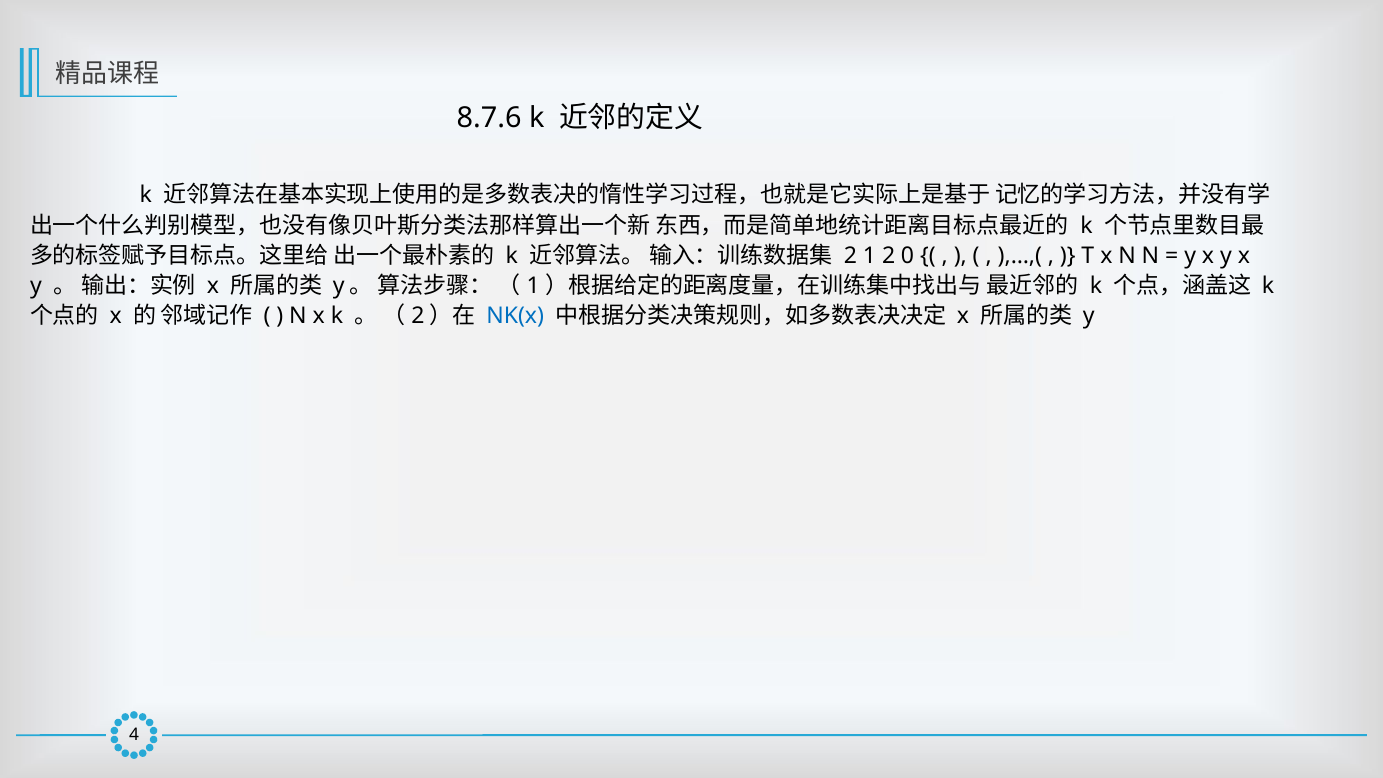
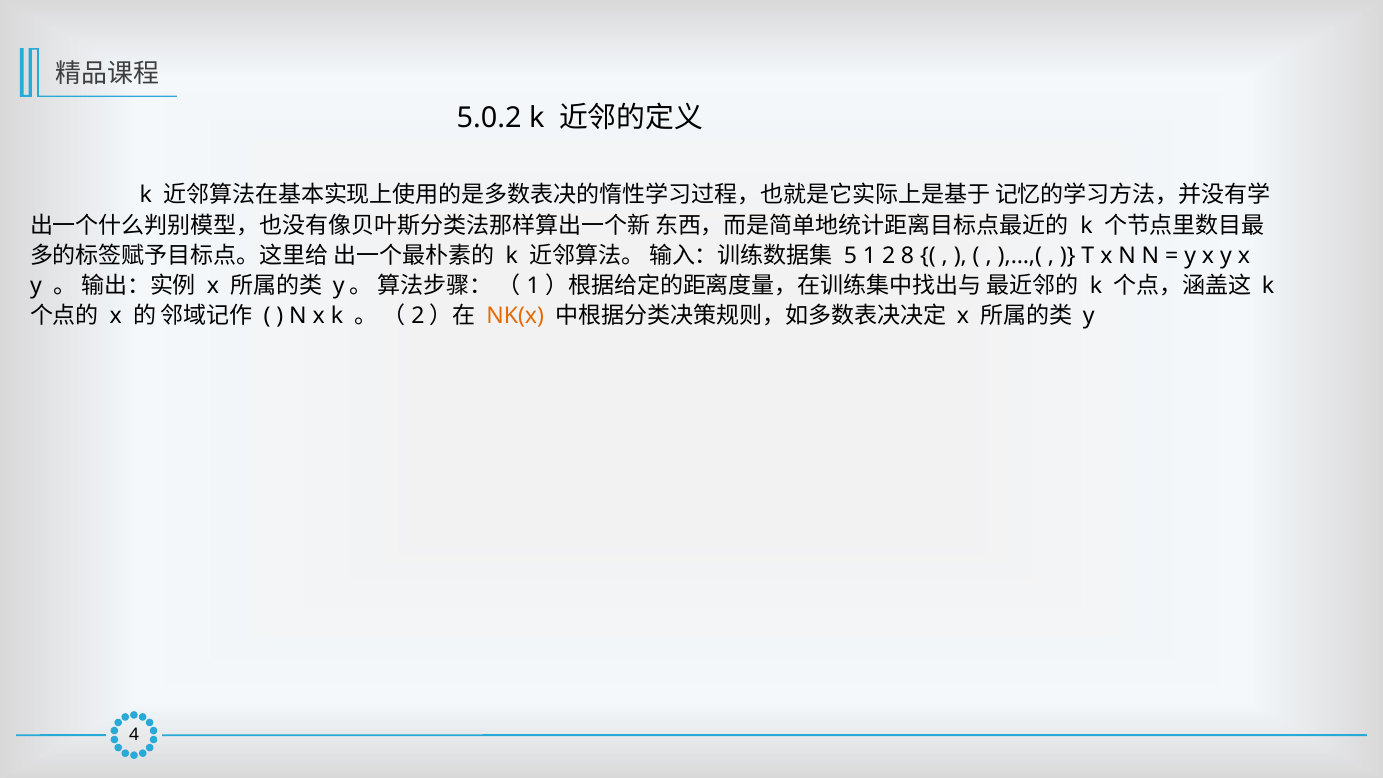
8.7.6: 8.7.6 -> 5.0.2 (489, 118)
2: 2 -> 5 (850, 256)
0: 0 -> 8 (908, 256)
NK(x colour: blue -> orange (515, 316)
